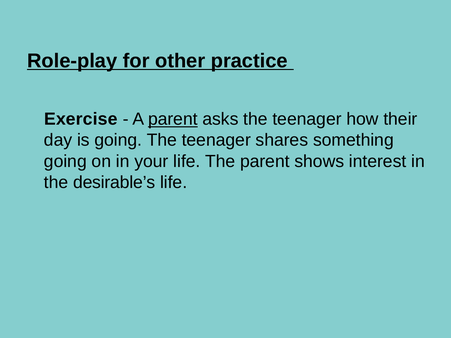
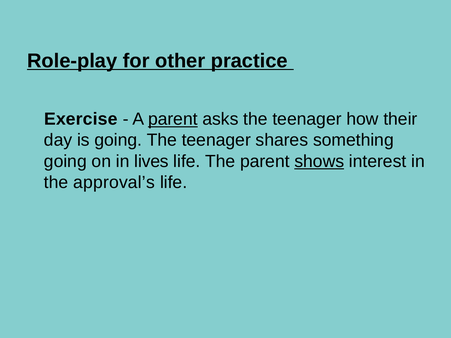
your: your -> lives (152, 161)
shows underline: none -> present (319, 161)
desirable’s: desirable’s -> approval’s (114, 182)
